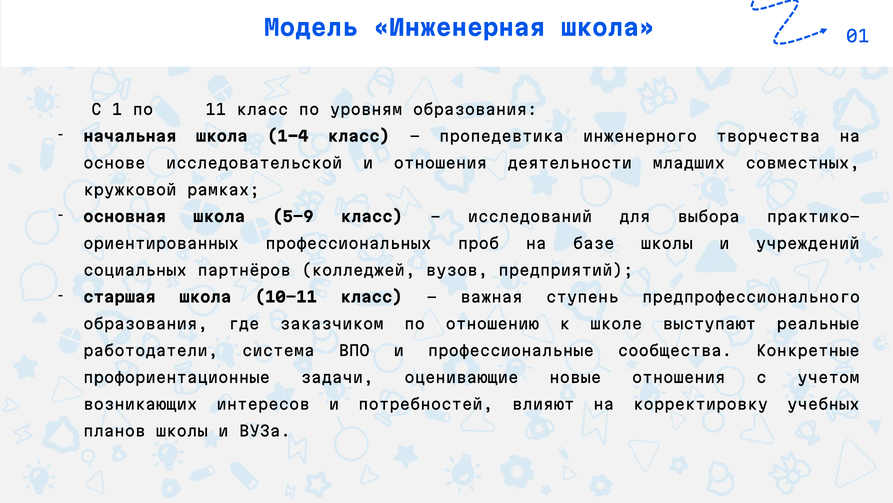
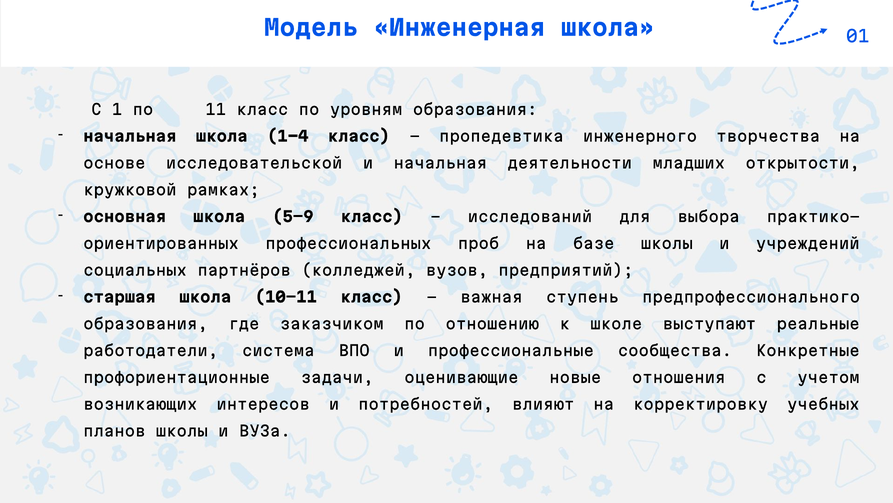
и отношения: отношения -> начальная (440, 163)
совместных: совместных -> открытости (803, 163)
